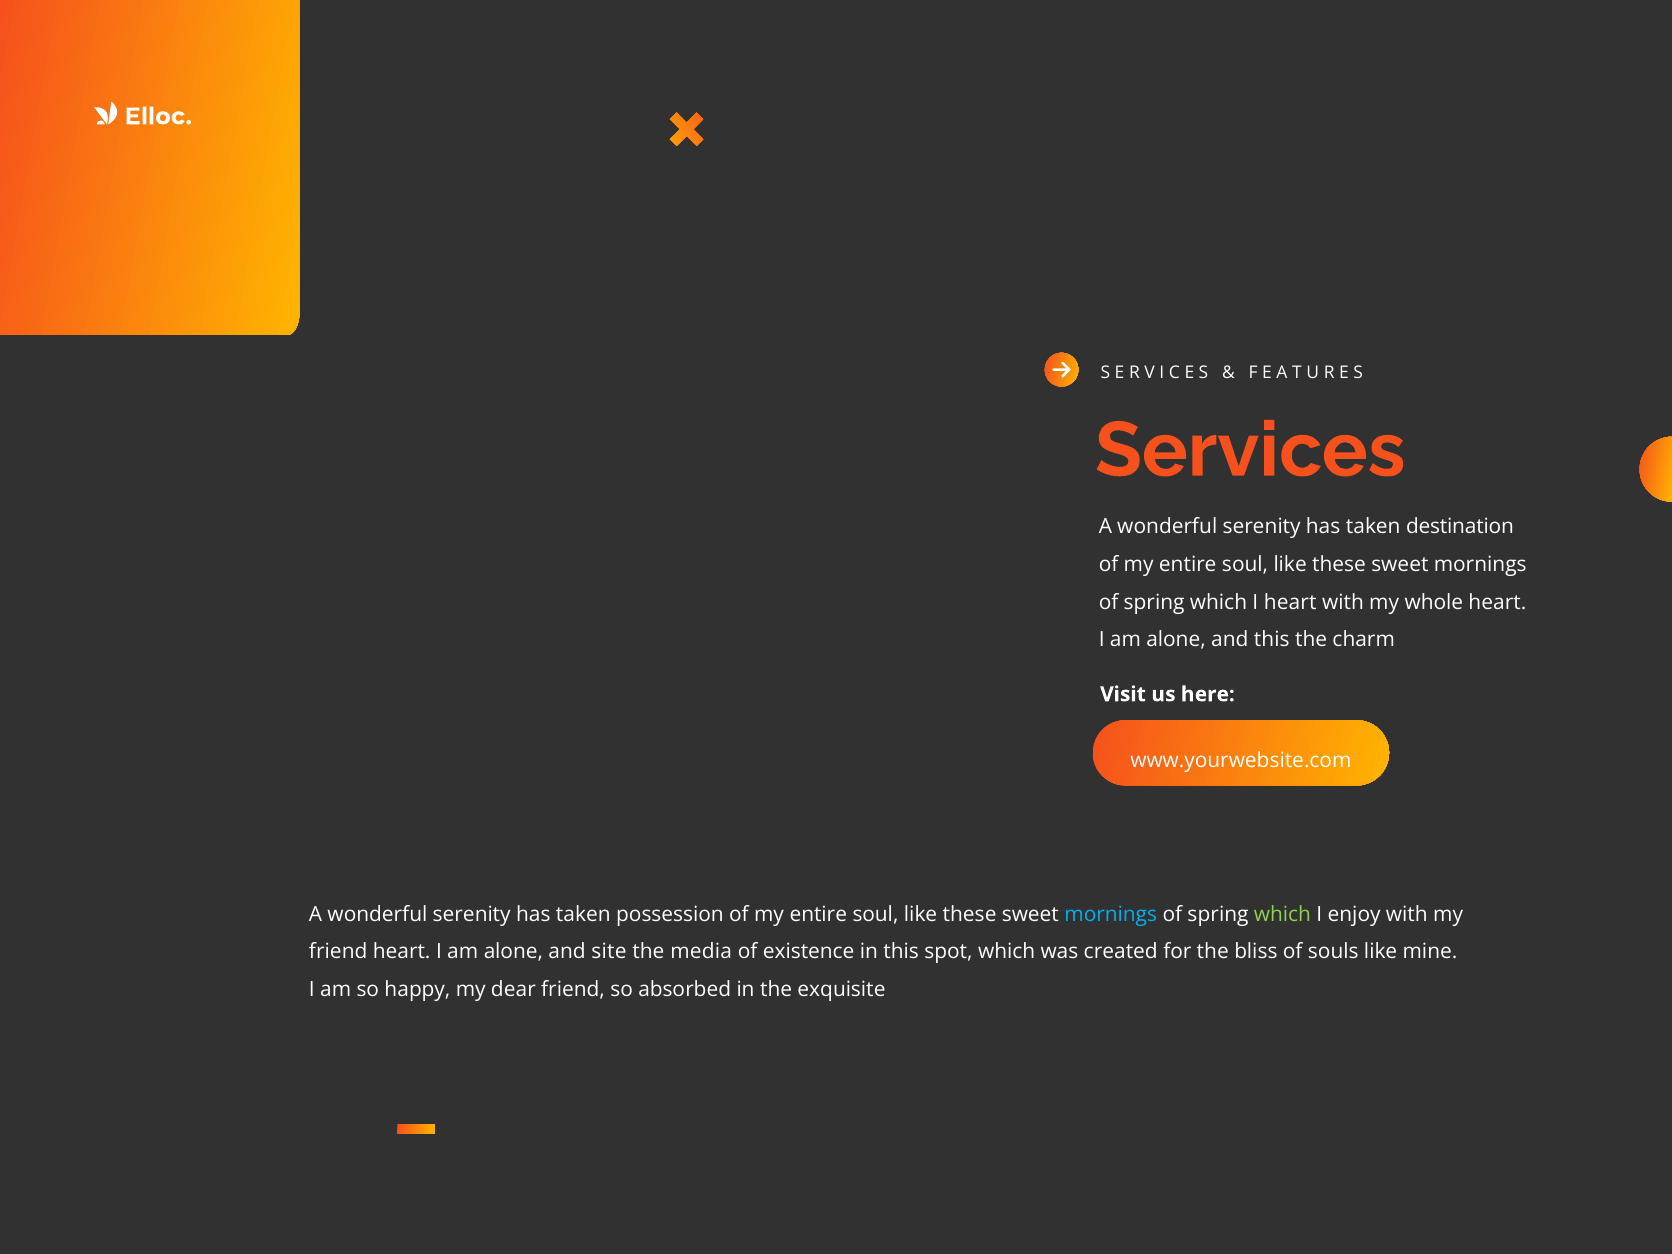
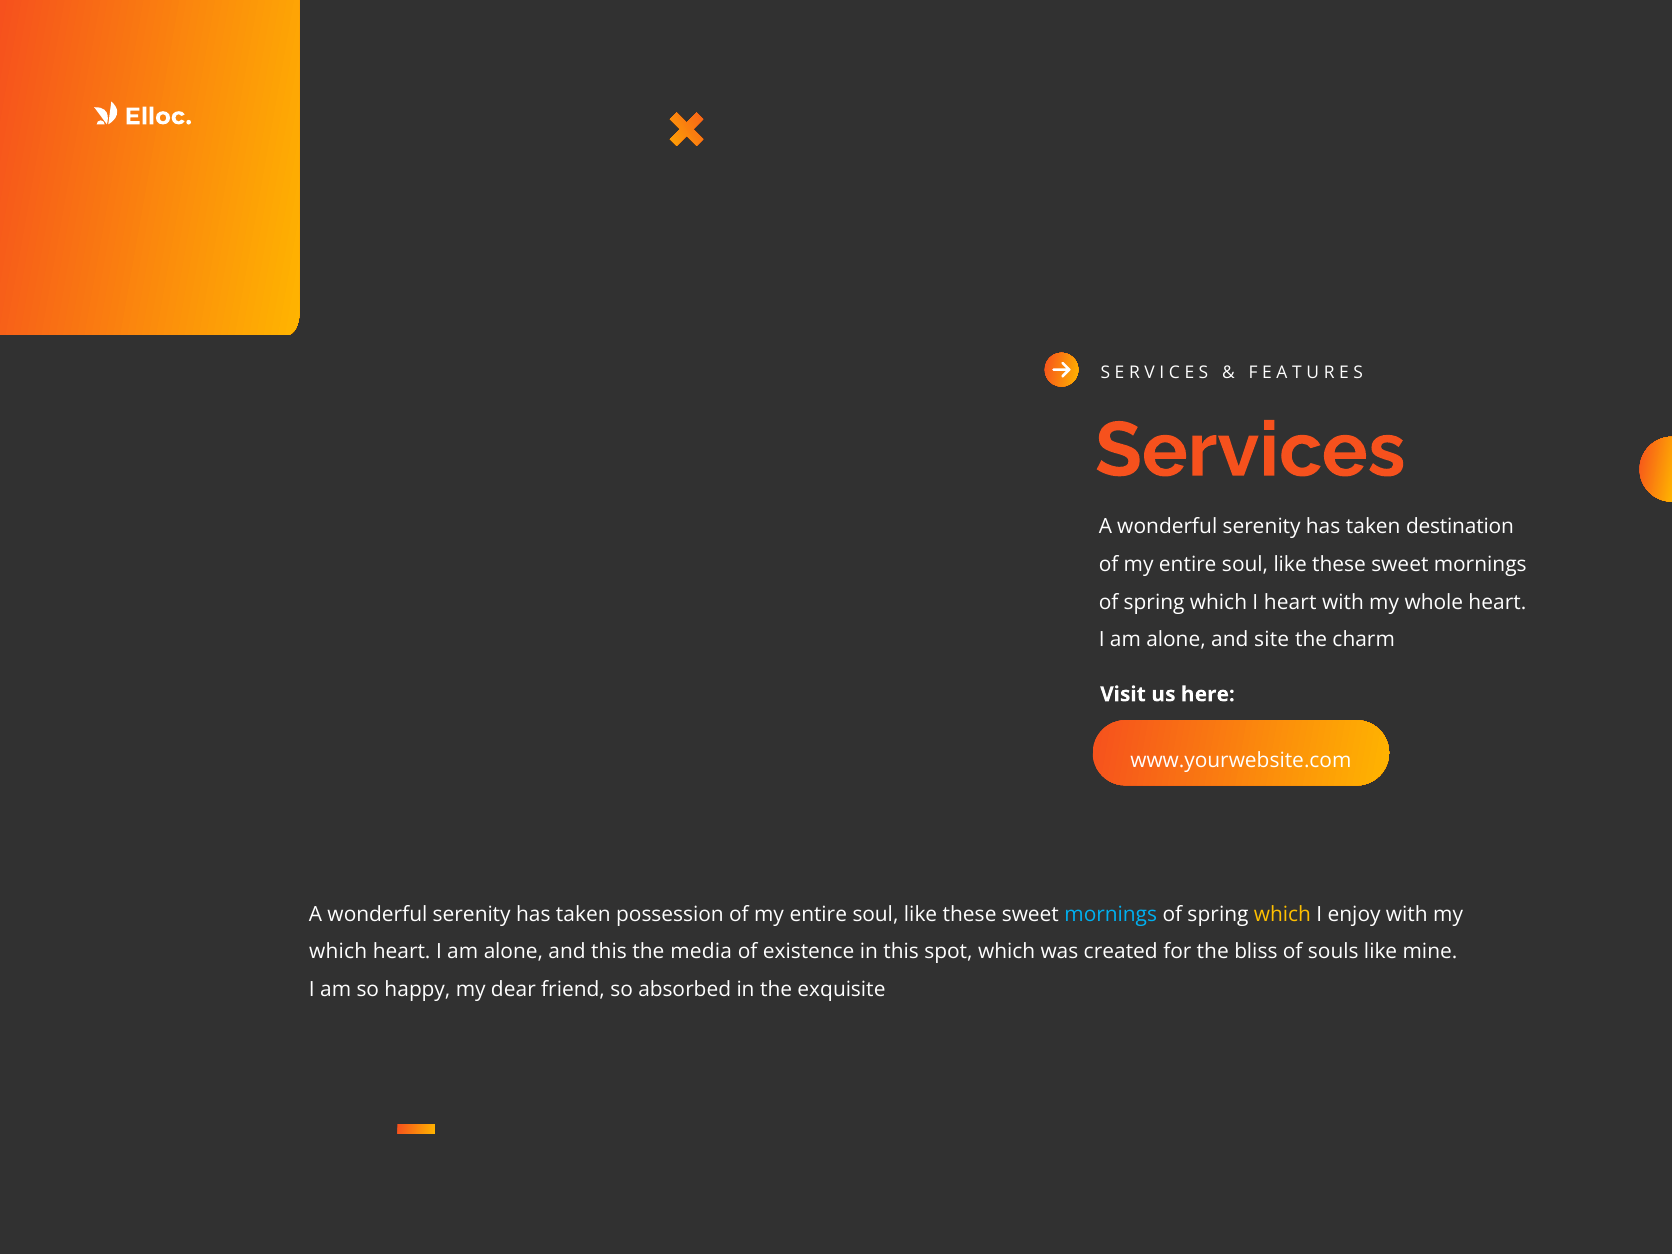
and this: this -> site (1272, 640)
which colour: light green -> yellow (1282, 914)
friend: friend -> which (338, 952)
and site: site -> this (609, 952)
